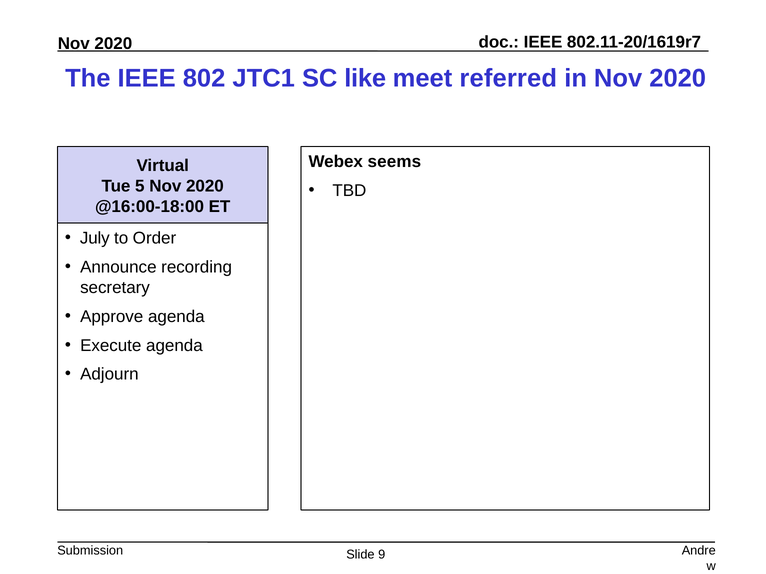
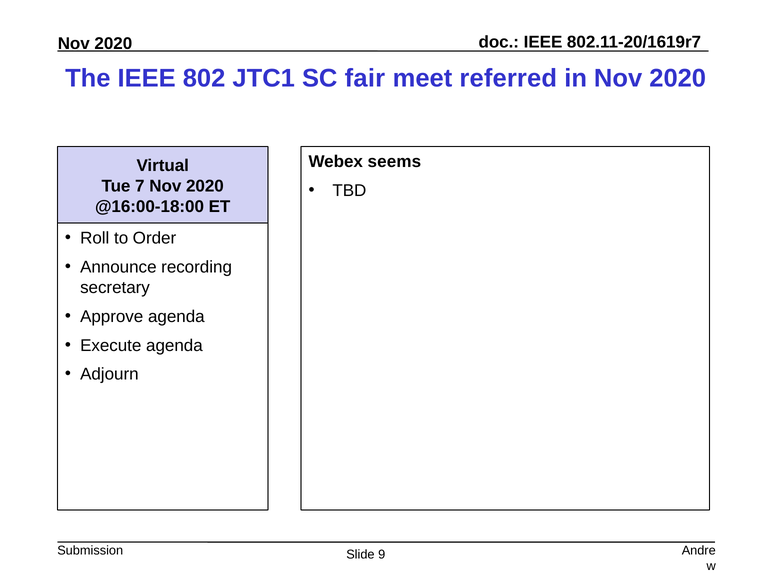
like: like -> fair (365, 78)
5: 5 -> 7 (140, 186)
July: July -> Roll (95, 239)
